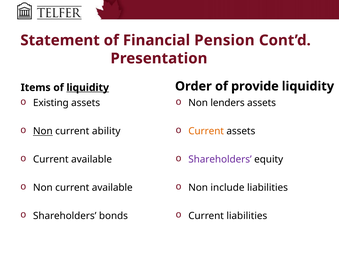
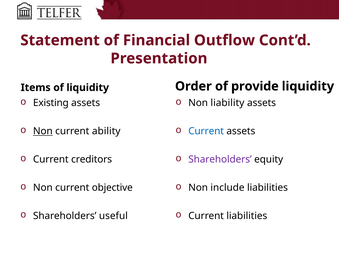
Pension: Pension -> Outflow (224, 40)
liquidity underline: present -> none (88, 88)
lenders: lenders -> liability (227, 103)
Current colour: orange -> blue (206, 131)
available: available -> creditors (92, 160)
Non current available: available -> objective (112, 188)
bonds: bonds -> useful (113, 216)
